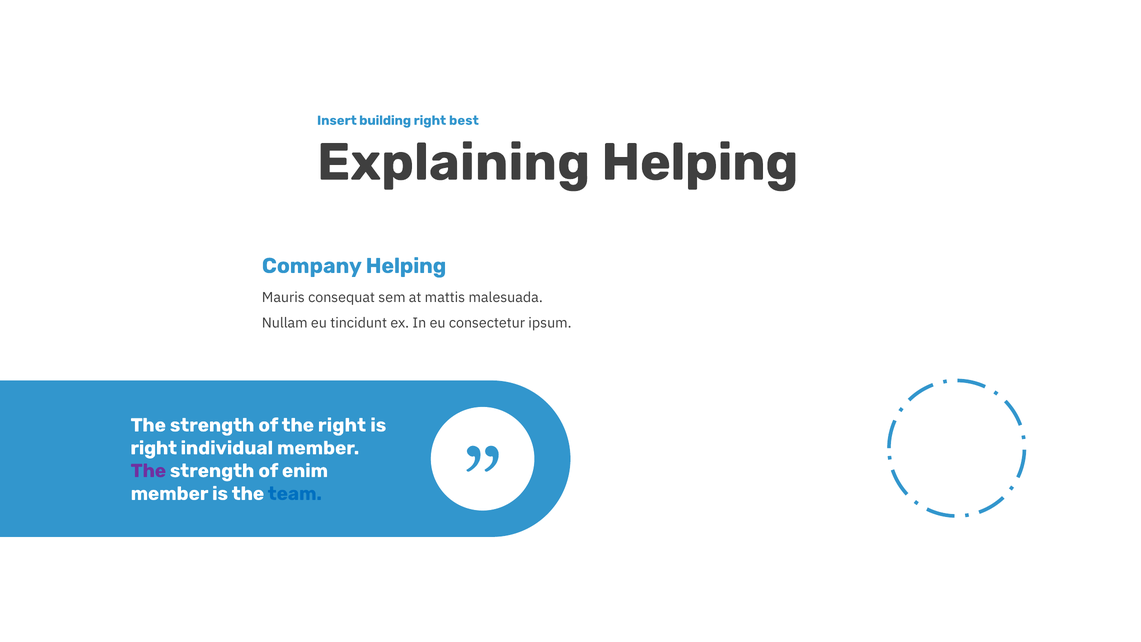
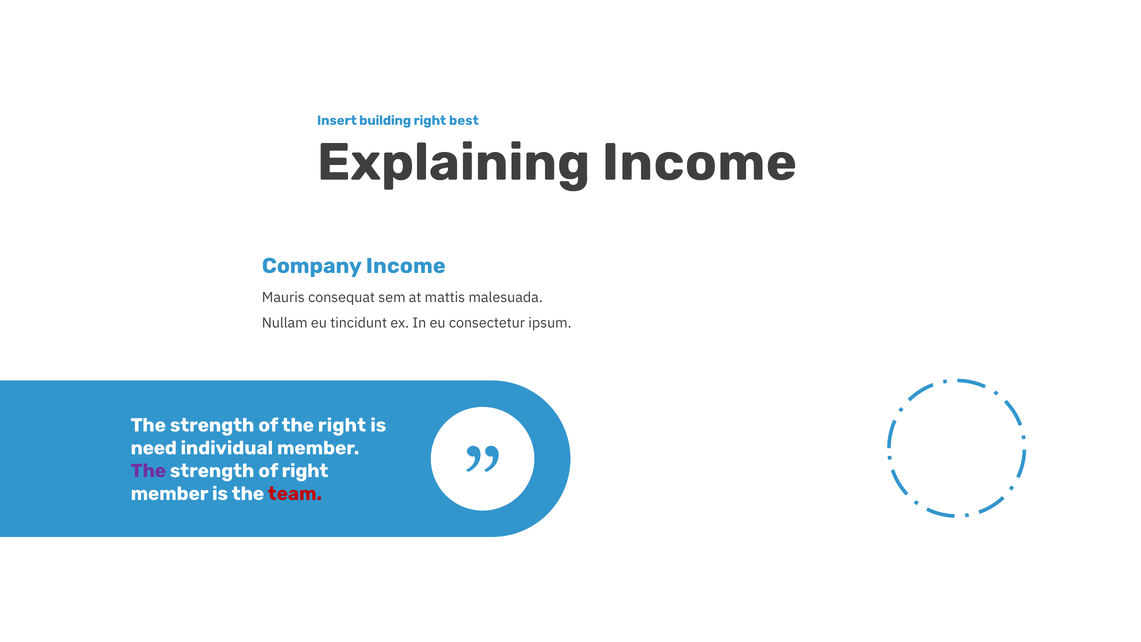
Explaining Helping: Helping -> Income (699, 162)
Company Helping: Helping -> Income (406, 266)
right: right -> need (154, 448)
of enim: enim -> right (305, 471)
team colour: blue -> red (295, 493)
